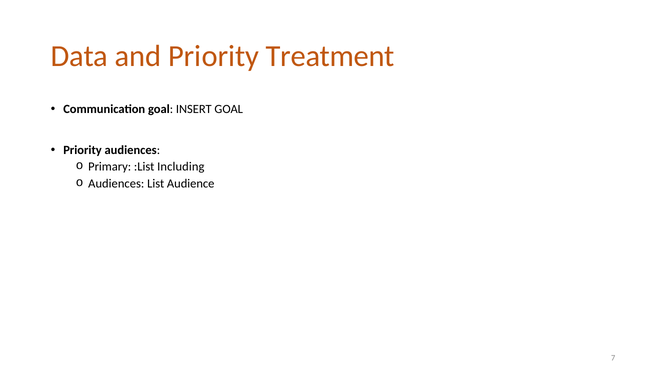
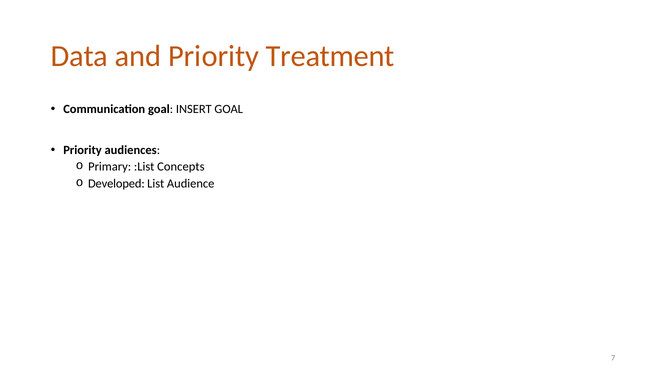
Including: Including -> Concepts (181, 167)
Audiences: Audiences -> Developed (116, 184)
